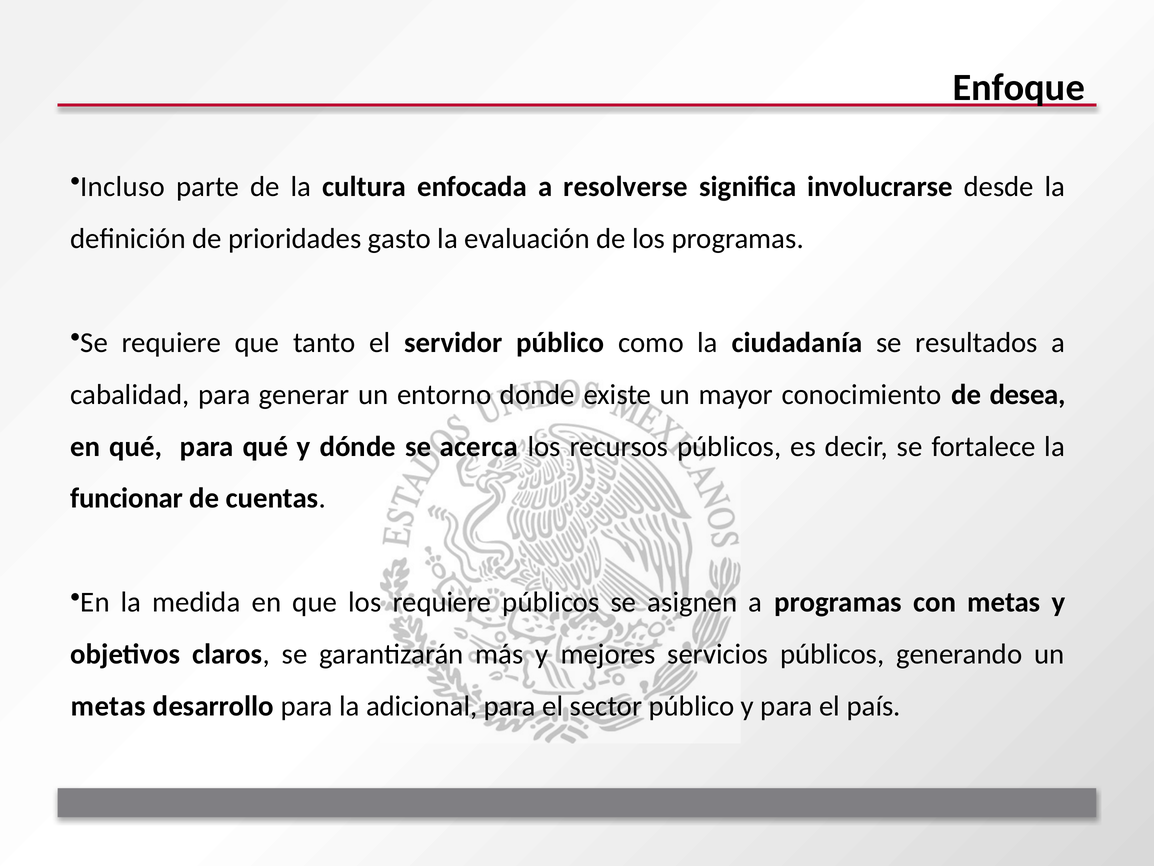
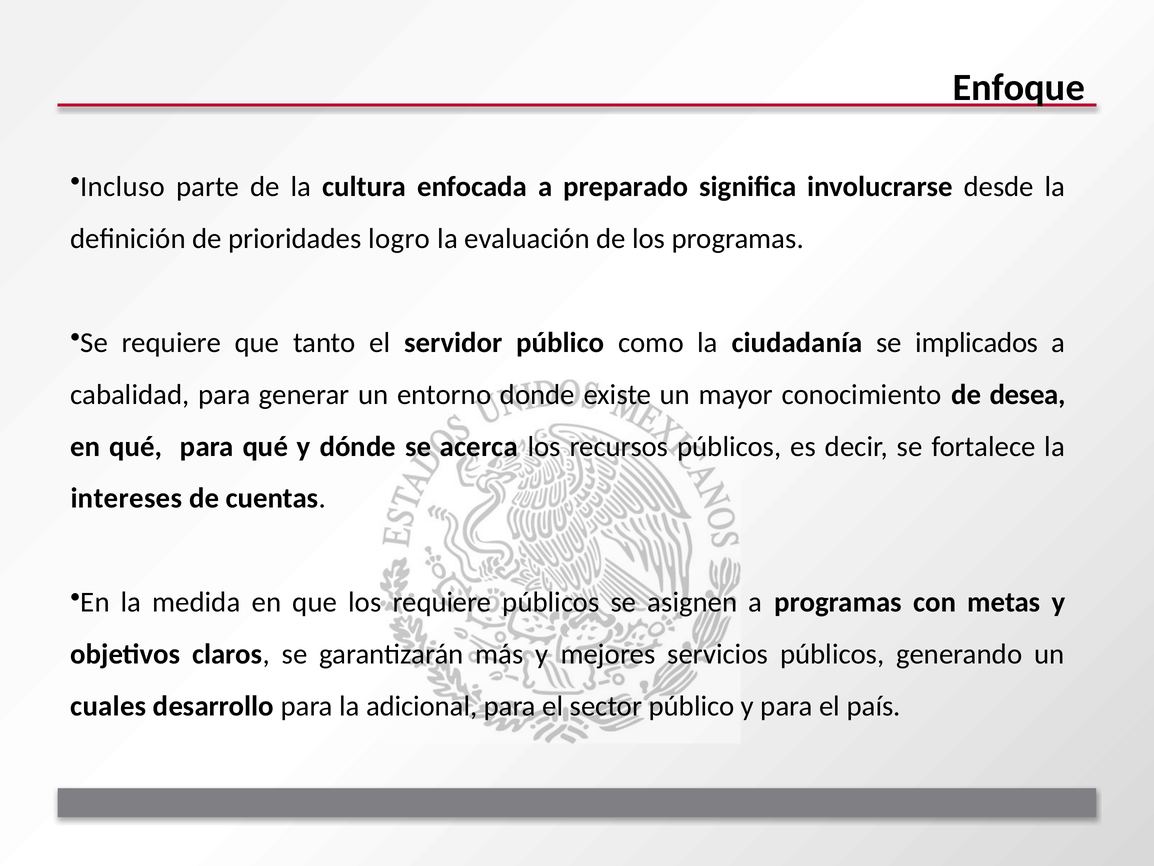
resolverse: resolverse -> preparado (626, 187)
gasto: gasto -> logro (399, 238)
resultados: resultados -> implicados (977, 342)
funcionar: funcionar -> intereses (126, 498)
metas: metas -> cuales (108, 706)
